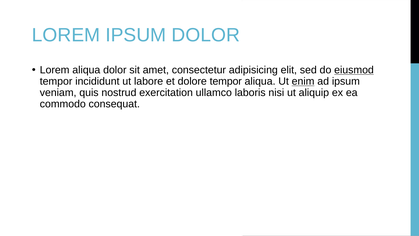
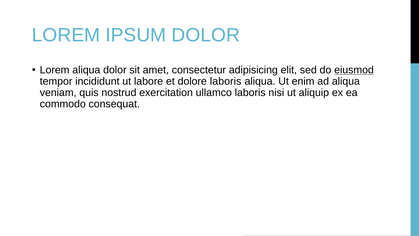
dolore tempor: tempor -> laboris (226, 81)
enim underline: present -> none (303, 81)
ad ipsum: ipsum -> aliqua (346, 81)
